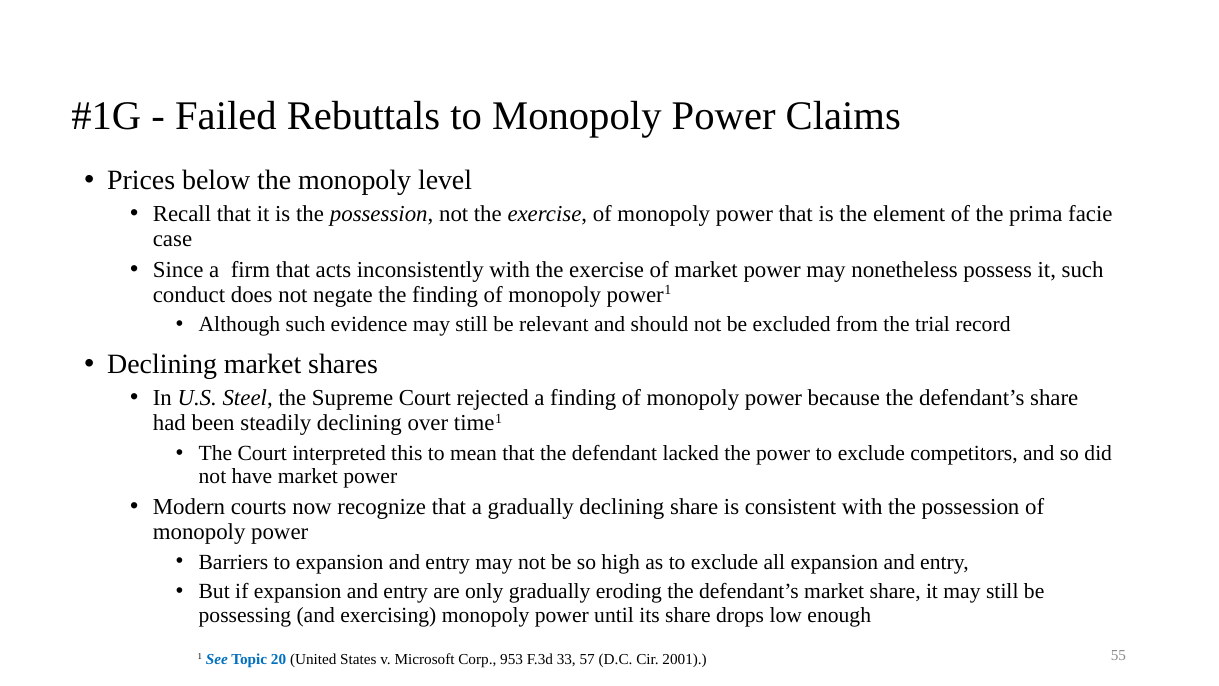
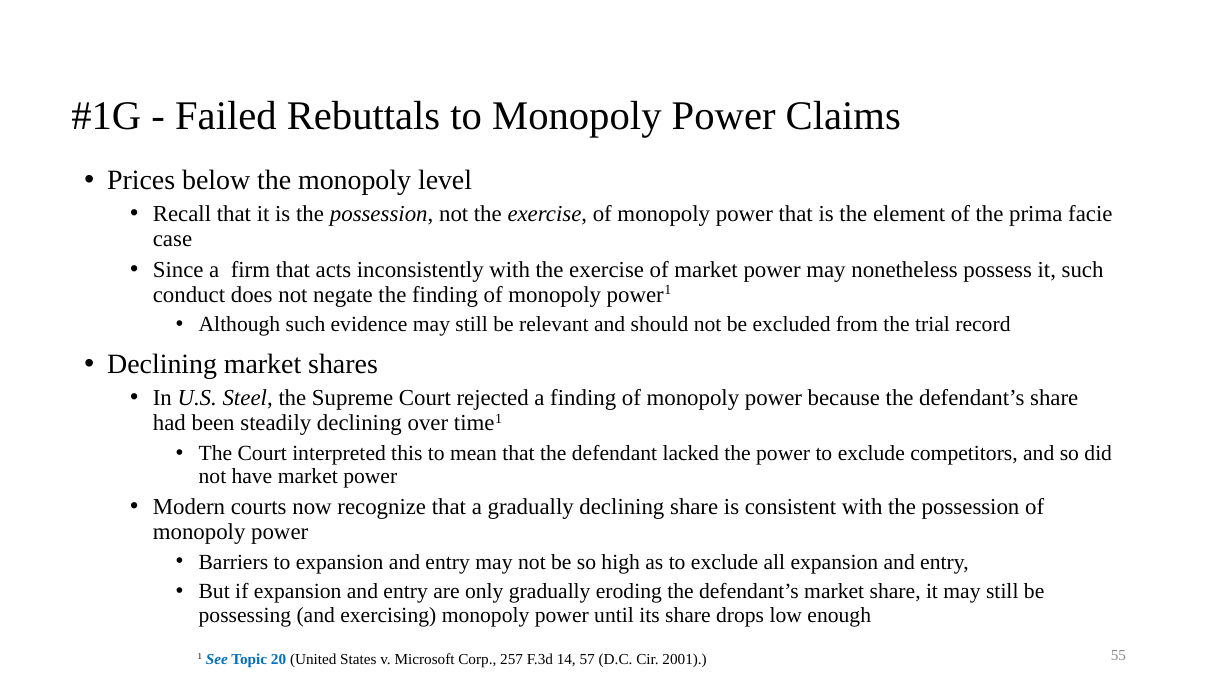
953: 953 -> 257 (512, 659)
33: 33 -> 14 (566, 659)
